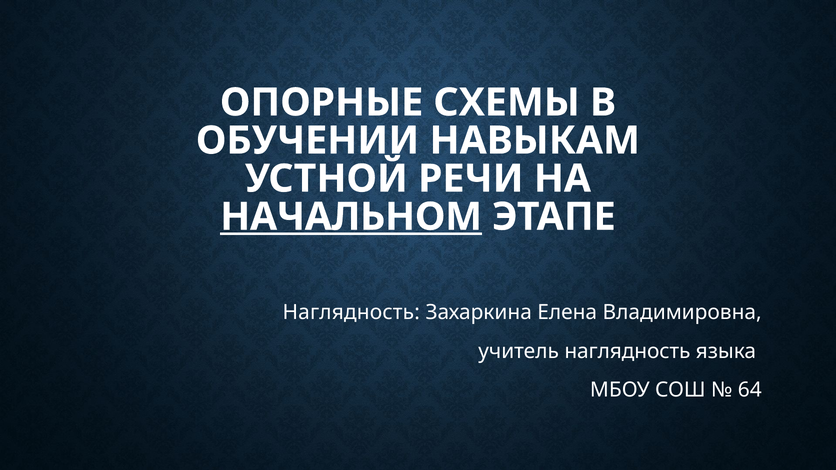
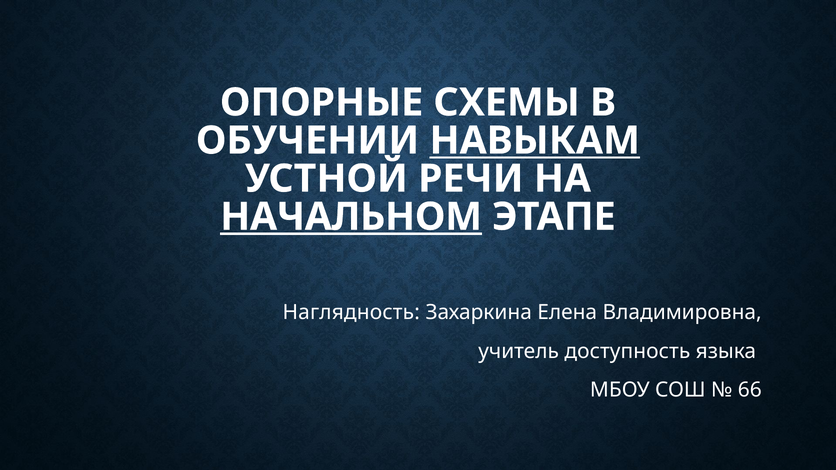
НАВЫКАМ underline: none -> present (535, 141)
учитель наглядность: наглядность -> доступность (627, 351)
64: 64 -> 66 (750, 390)
